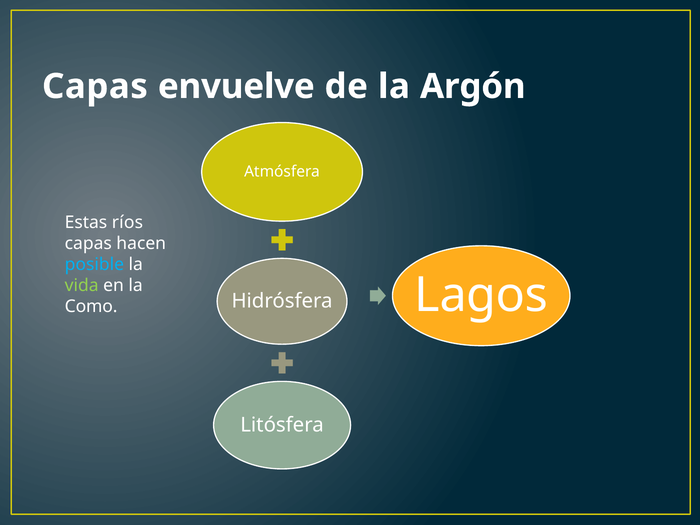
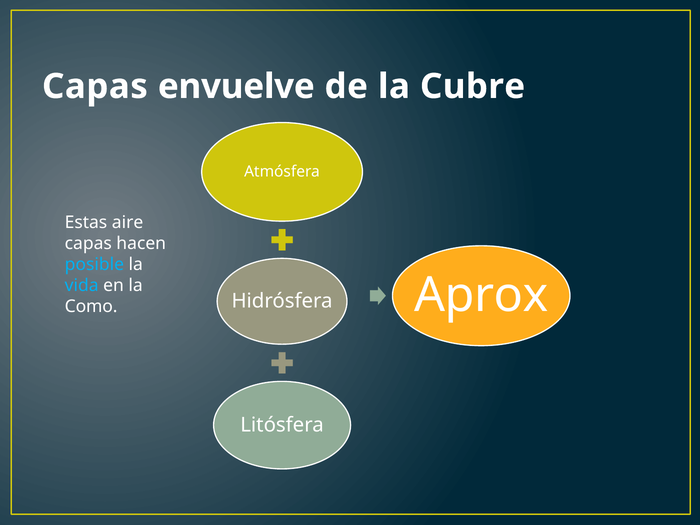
Argón: Argón -> Cubre (473, 86)
ríos: ríos -> aire (128, 223)
vida colour: light green -> light blue (82, 286)
Lagos: Lagos -> Aprox (481, 295)
